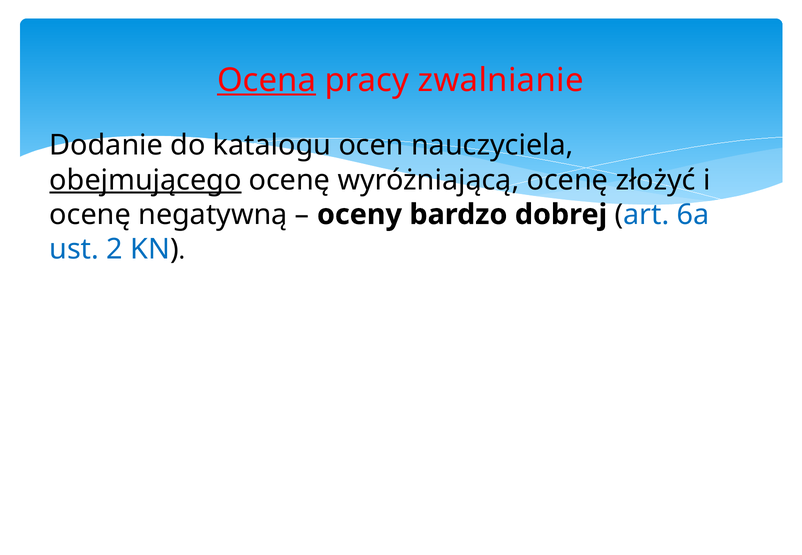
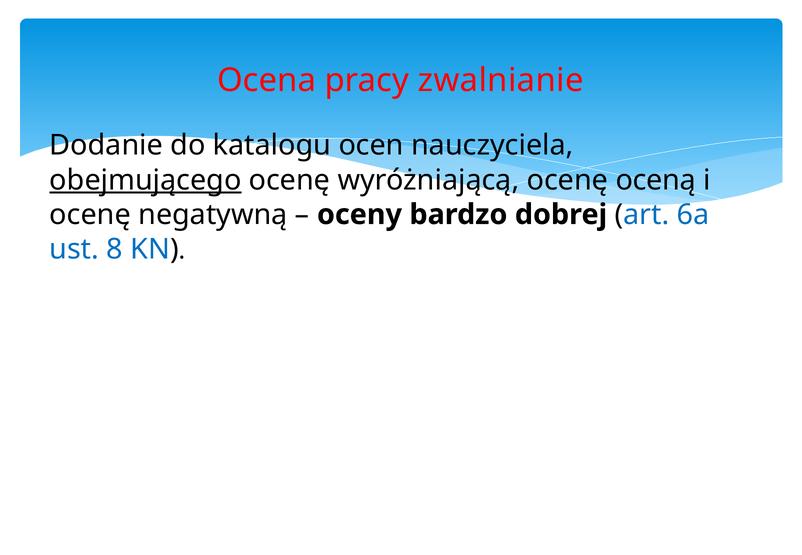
Ocena underline: present -> none (267, 80)
złożyć: złożyć -> oceną (656, 180)
2: 2 -> 8 (115, 249)
